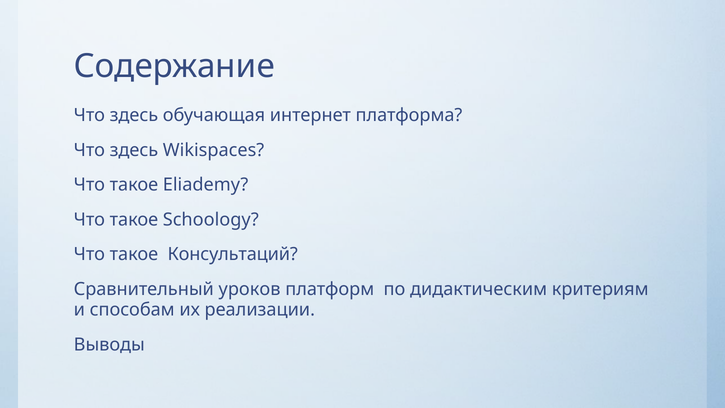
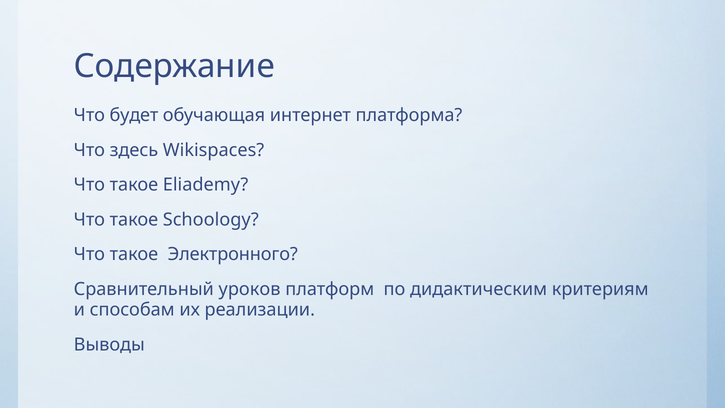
здесь: здесь -> будет (134, 115)
Консультаций: Консультаций -> Электронного (233, 254)
